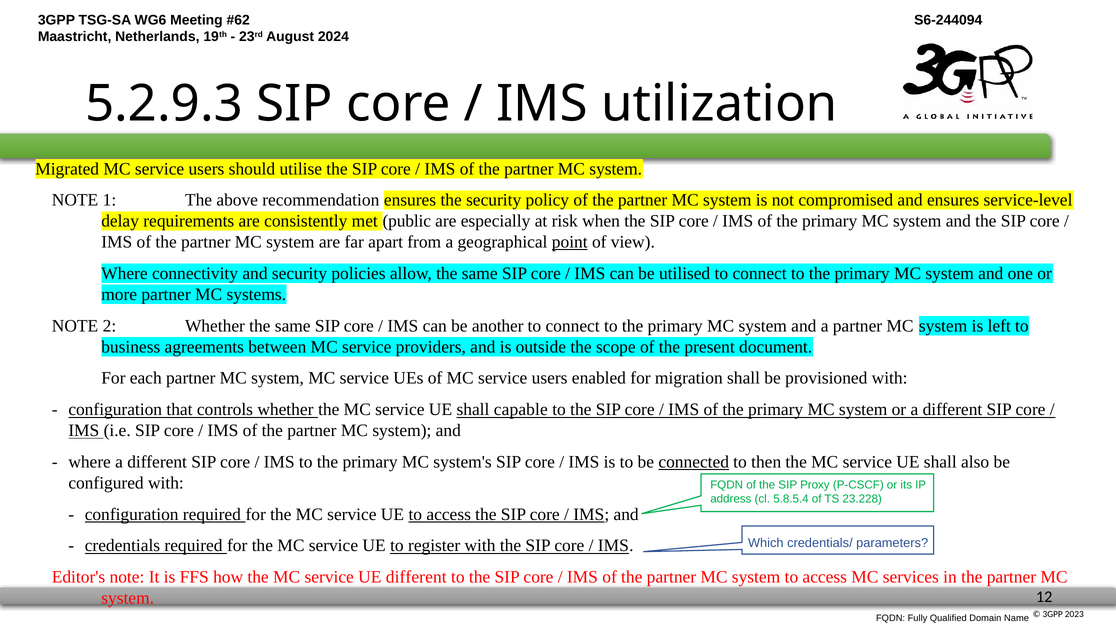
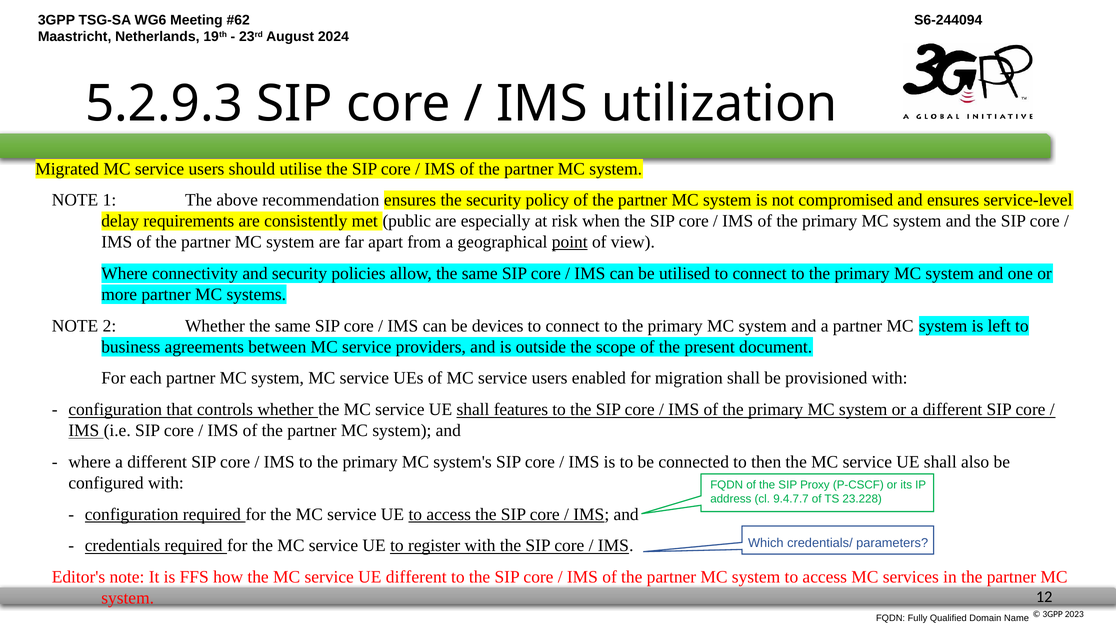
another: another -> devices (498, 326)
capable: capable -> features (521, 409)
connected underline: present -> none (694, 462)
5.8.5.4: 5.8.5.4 -> 9.4.7.7 (791, 499)
